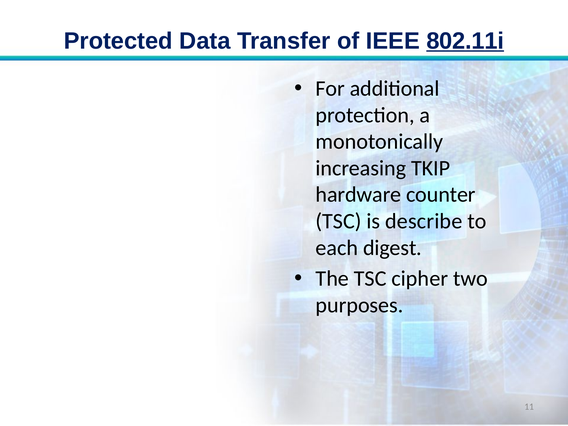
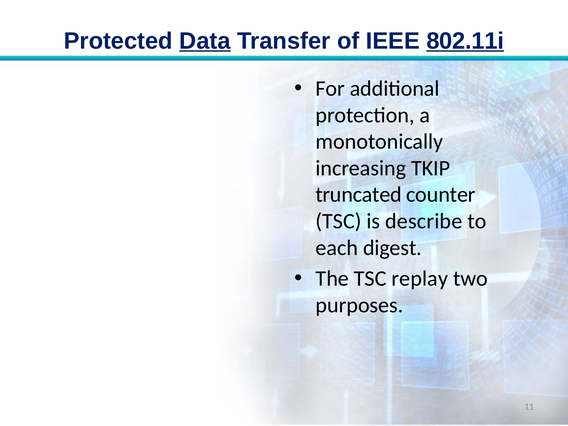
Data underline: none -> present (205, 41)
hardware: hardware -> truncated (359, 195)
cipher: cipher -> replay (420, 279)
